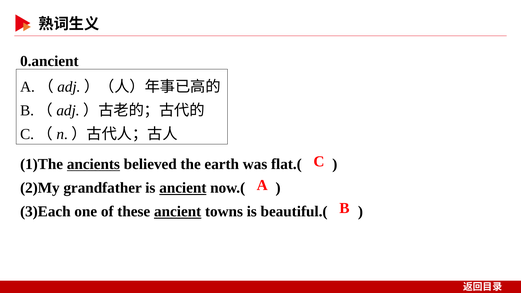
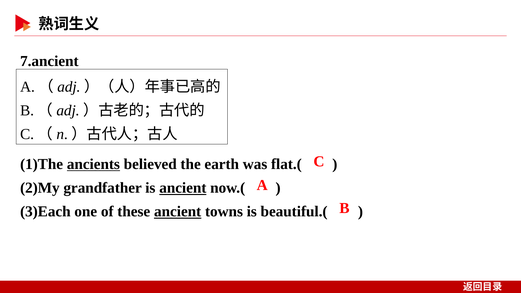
0.ancient: 0.ancient -> 7.ancient (49, 61)
